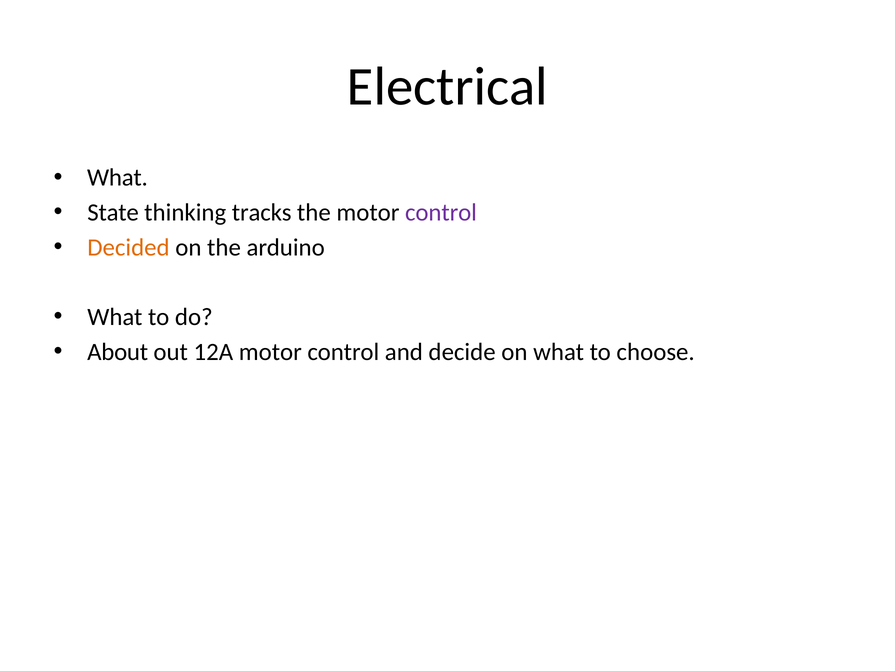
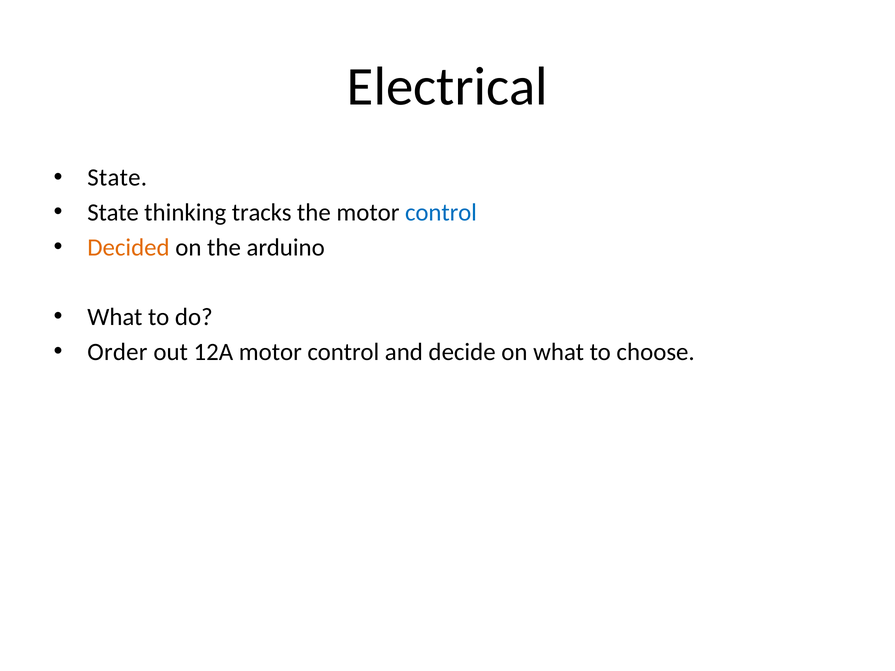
What: What -> State (117, 178)
control colour: purple -> blue (441, 213)
About: About -> Order (117, 352)
